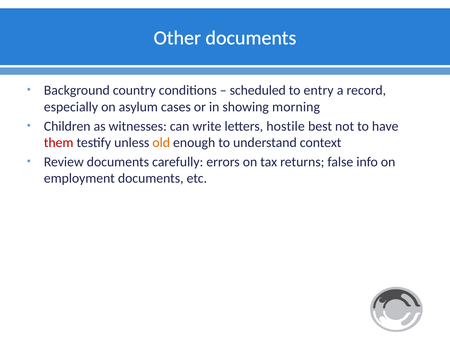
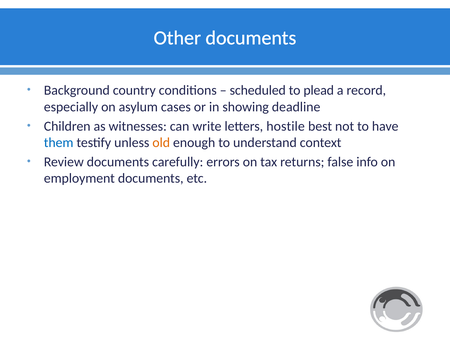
entry: entry -> plead (319, 90)
morning: morning -> deadline (296, 107)
them colour: red -> blue (59, 142)
